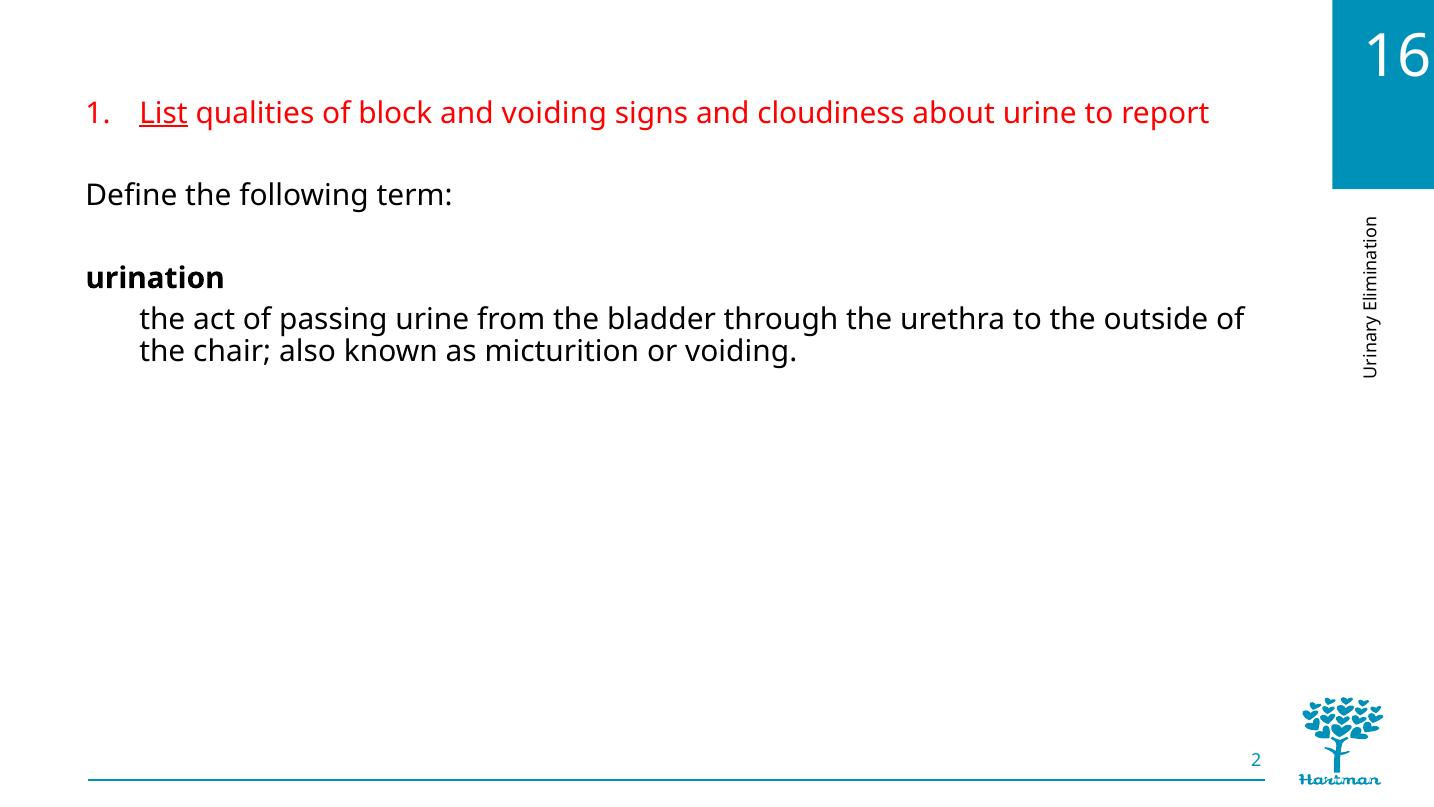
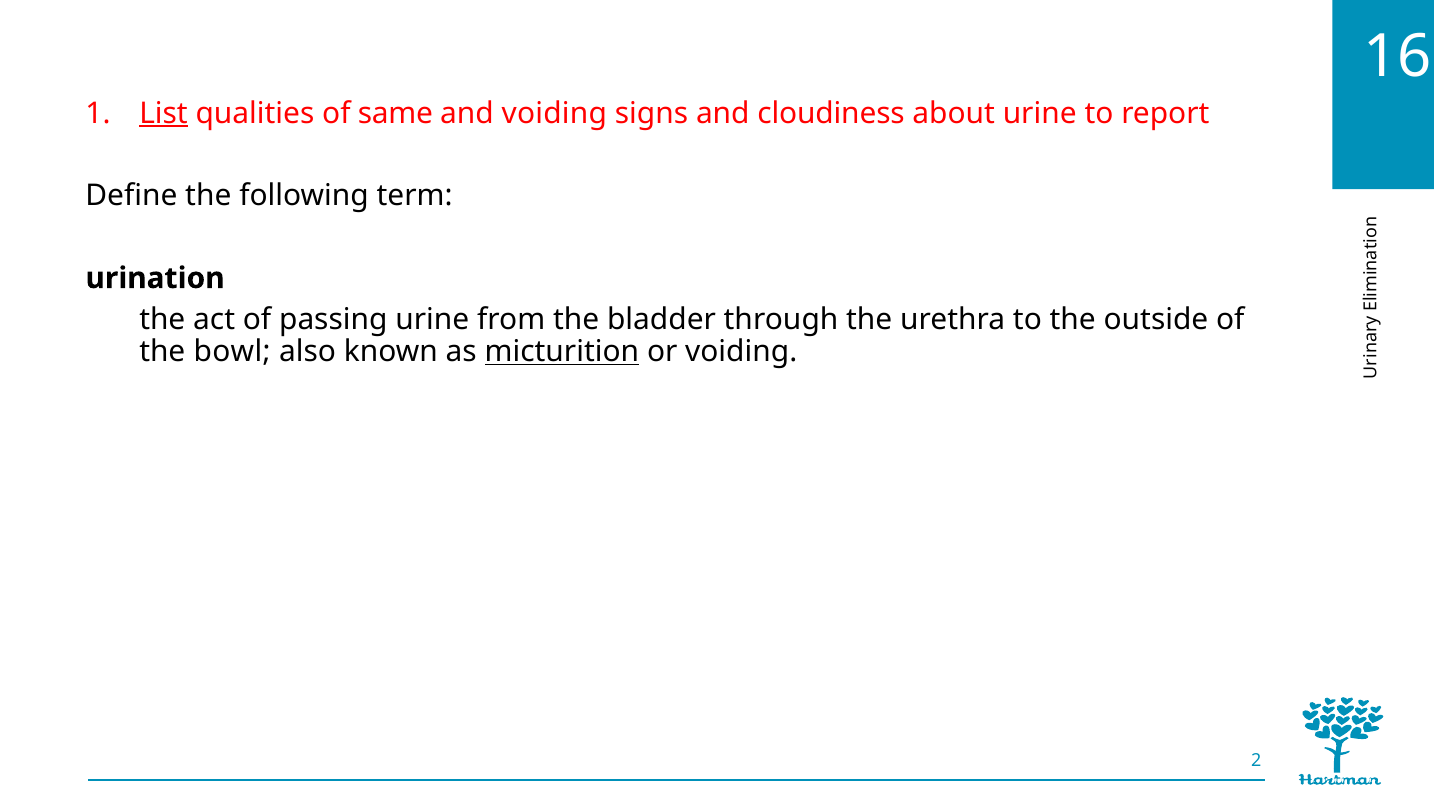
block: block -> same (395, 113)
chair: chair -> bowl (232, 352)
micturition underline: none -> present (562, 352)
